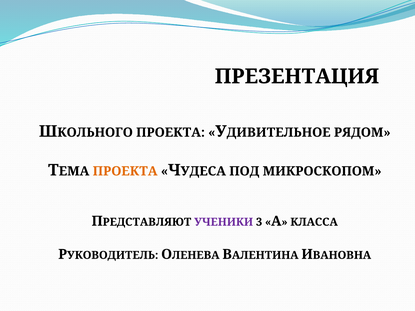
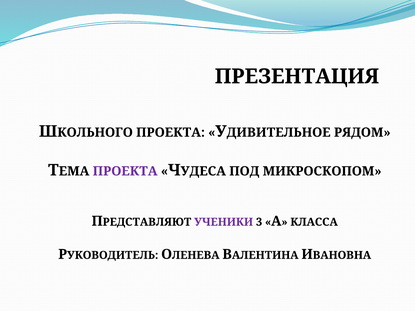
ПРОЕКТА colour: orange -> purple (125, 171)
